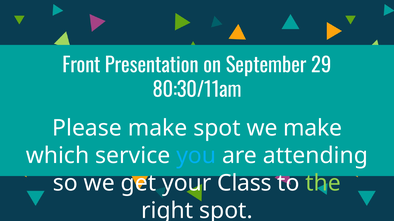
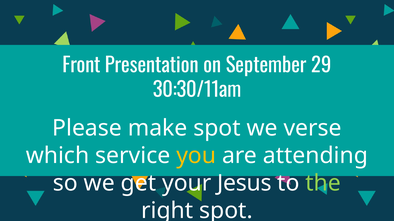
80:30/11am: 80:30/11am -> 30:30/11am (197, 90)
we make: make -> verse (313, 128)
you colour: light blue -> yellow (196, 156)
Class: Class -> Jesus (244, 184)
